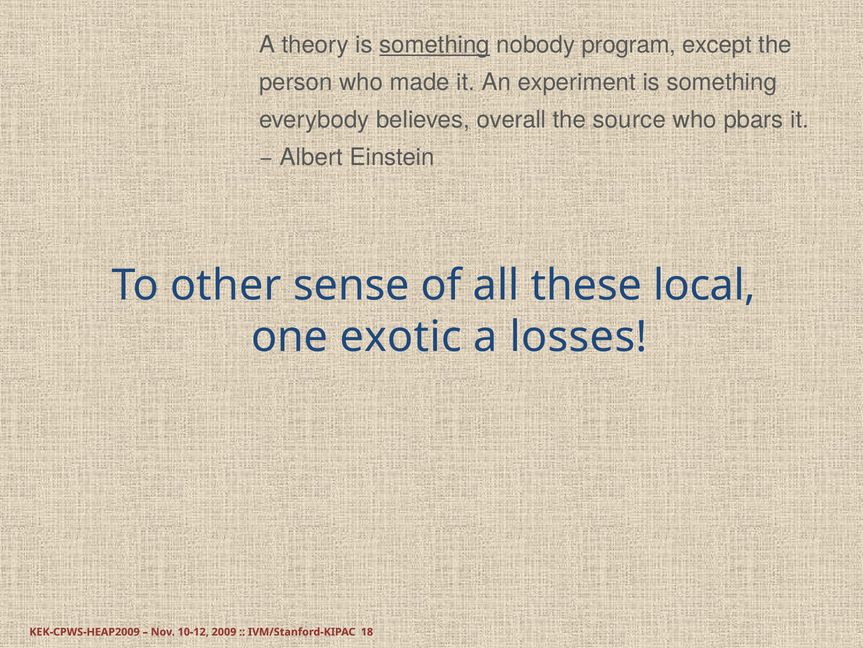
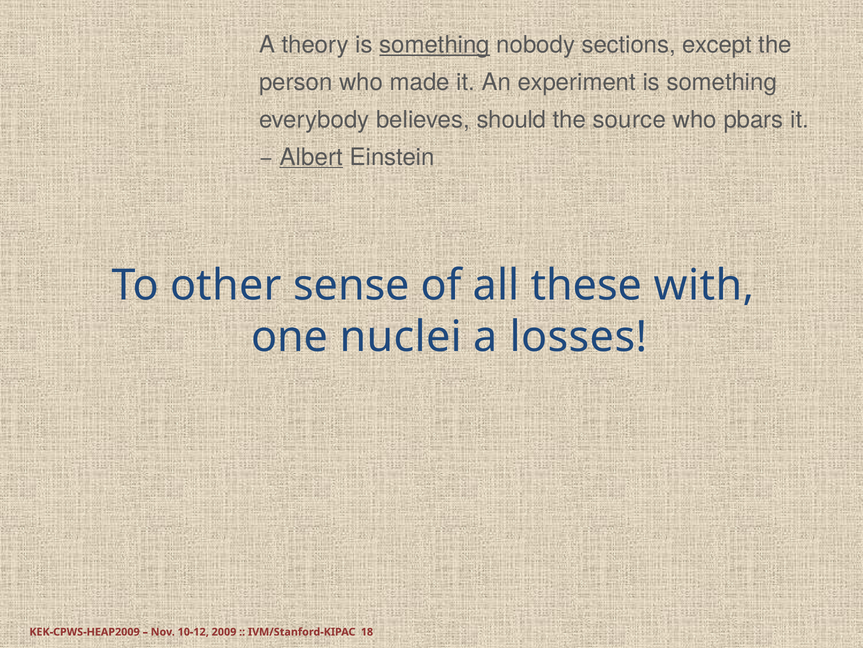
program: program -> sections (629, 45)
overall: overall -> should (511, 120)
Albert underline: none -> present (311, 157)
local: local -> with (704, 285)
exotic: exotic -> nuclei (401, 337)
